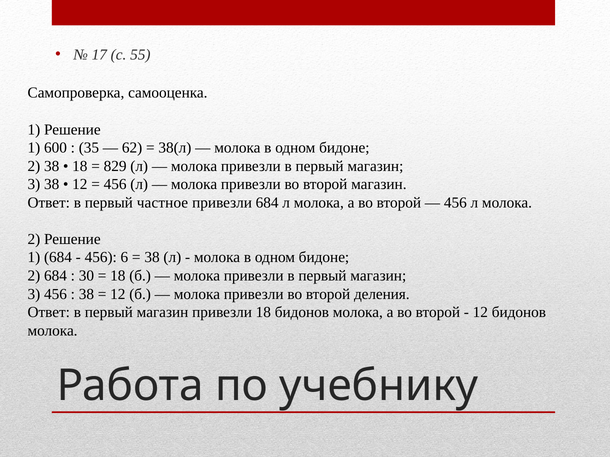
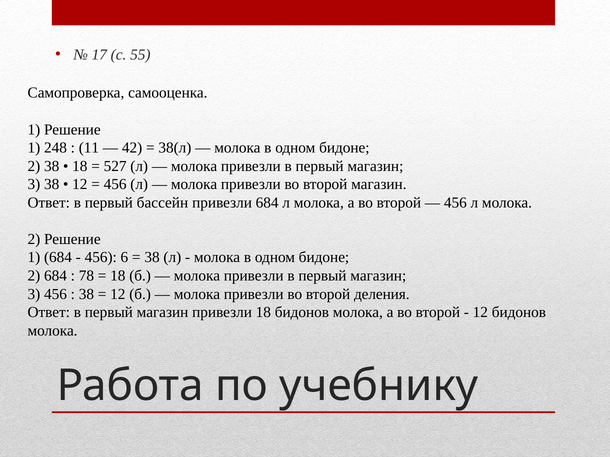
600: 600 -> 248 (55, 148)
35: 35 -> 11 (89, 148)
62: 62 -> 42 (132, 148)
829: 829 -> 527 (115, 166)
частное: частное -> бассейн (162, 203)
30: 30 -> 78 (86, 276)
